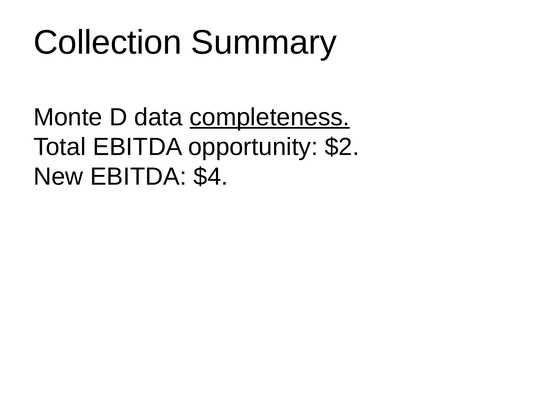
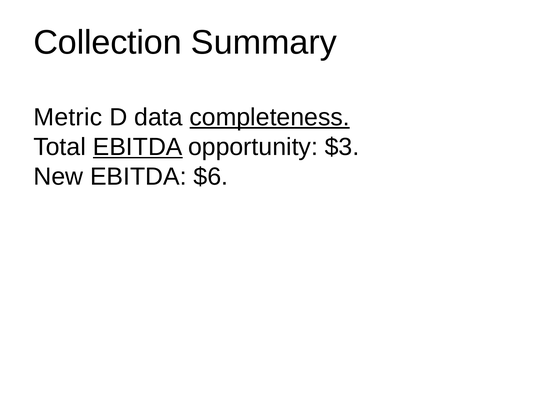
Monte: Monte -> Metric (68, 117)
EBITDA underline: none -> present (138, 147)
$2: $2 -> $3 (342, 147)
$4: $4 -> $6 (211, 177)
